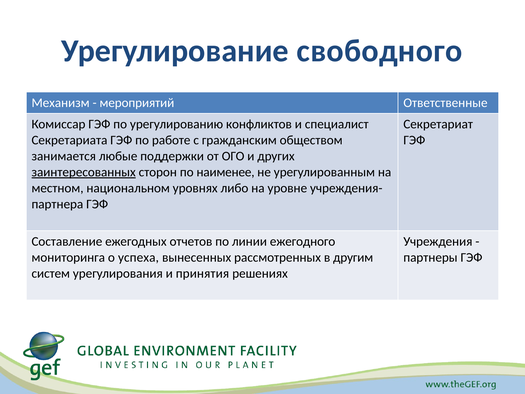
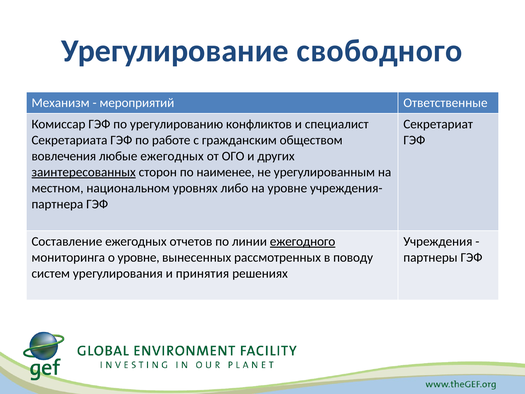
занимается: занимается -> вовлечения (64, 156)
любые поддержки: поддержки -> ежегодных (172, 156)
ежегодного underline: none -> present (303, 241)
о успеха: успеха -> уровне (139, 257)
другим: другим -> поводу (353, 257)
